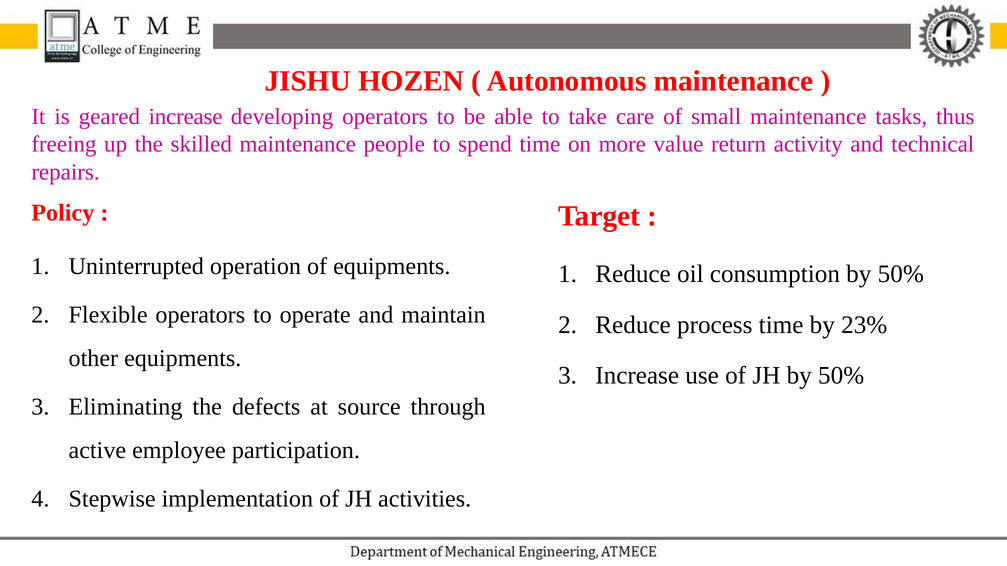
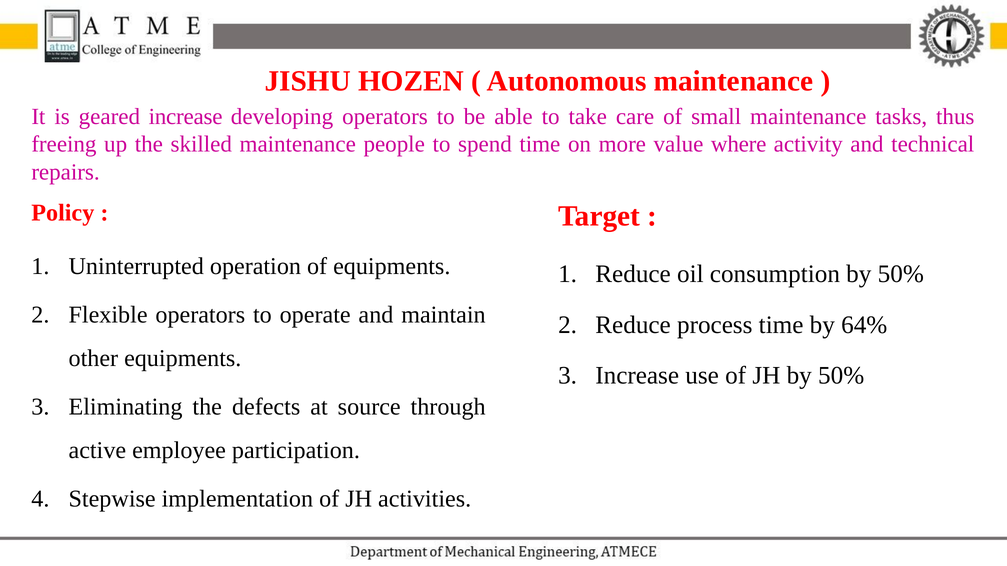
return: return -> where (739, 144)
23%: 23% -> 64% (864, 325)
